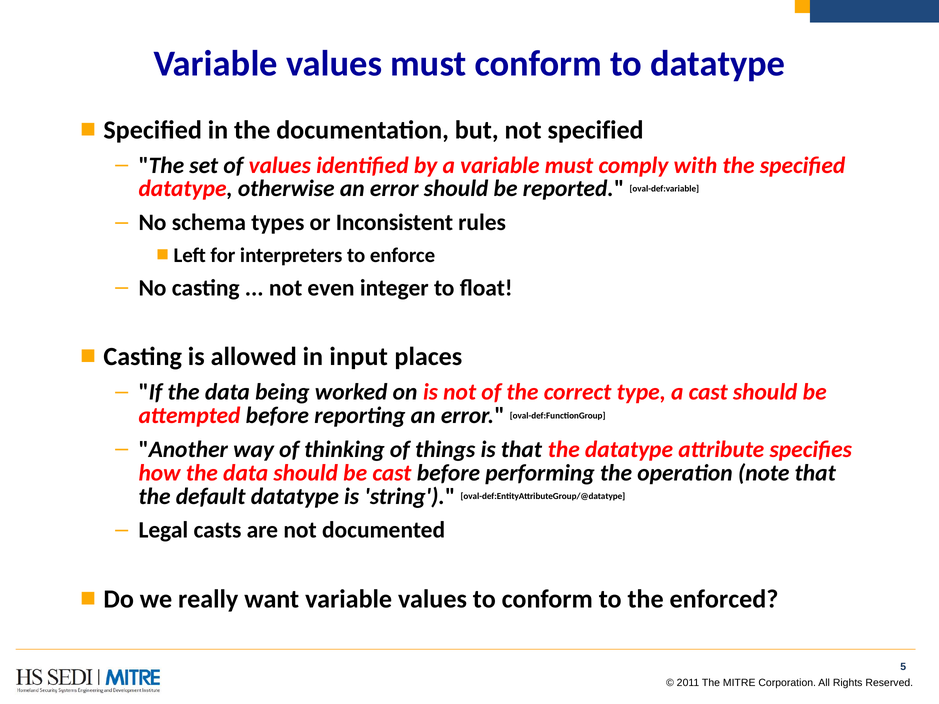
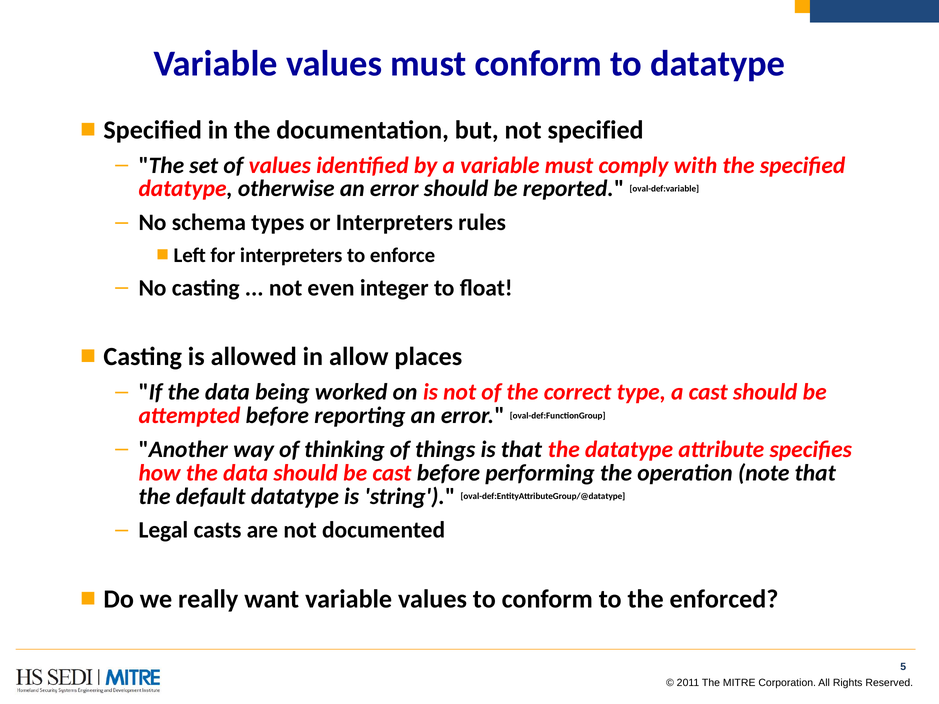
or Inconsistent: Inconsistent -> Interpreters (394, 223)
input: input -> allow (359, 357)
